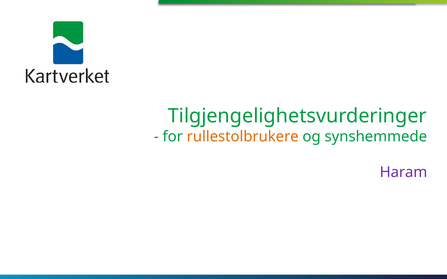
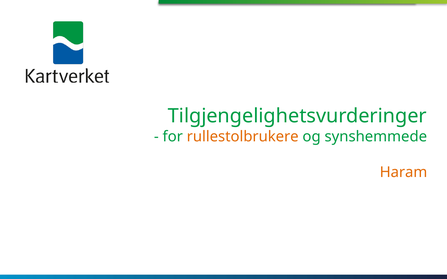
Haram colour: purple -> orange (403, 172)
